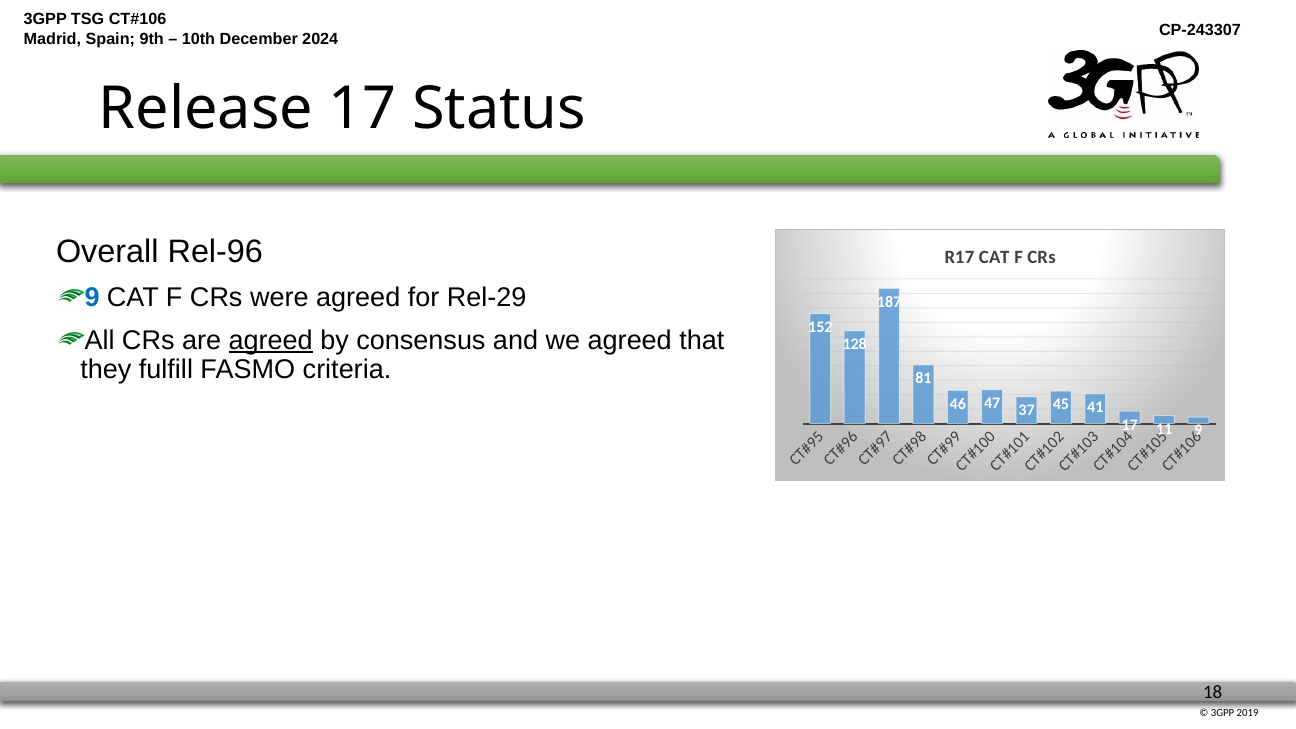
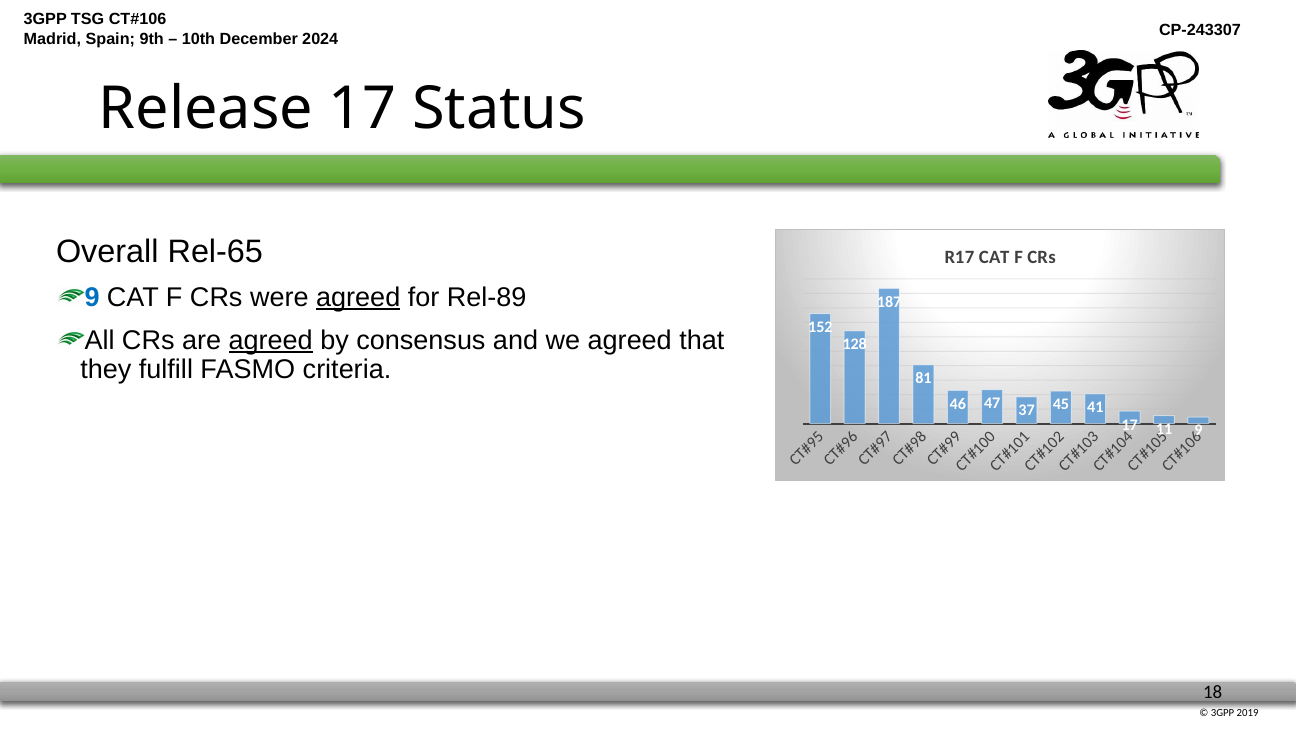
Rel-96: Rel-96 -> Rel-65 (215, 252)
agreed underline: none -> present (358, 298)
Rel-29: Rel-29 -> Rel-89 (487, 298)
